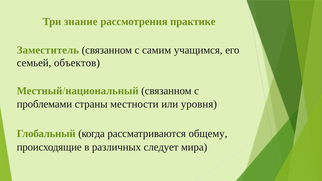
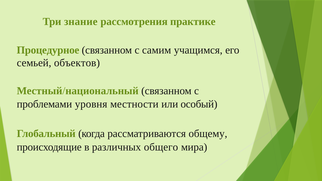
Заместитель: Заместитель -> Процедурное (48, 50)
страны: страны -> уровня (91, 104)
уровня: уровня -> особый (199, 104)
следует: следует -> общего (161, 147)
